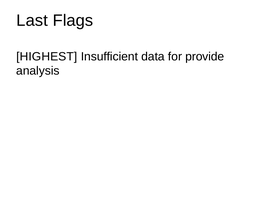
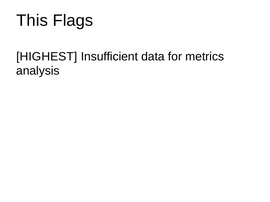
Last: Last -> This (32, 20)
provide: provide -> metrics (205, 57)
